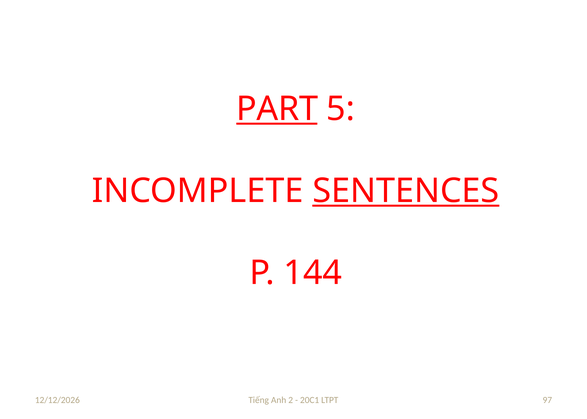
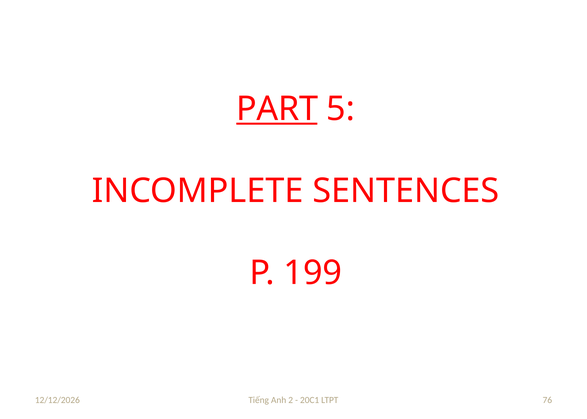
SENTENCES underline: present -> none (406, 191)
144: 144 -> 199 (313, 273)
97: 97 -> 76 (547, 400)
